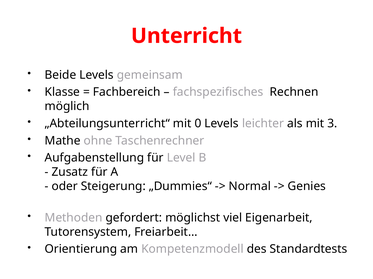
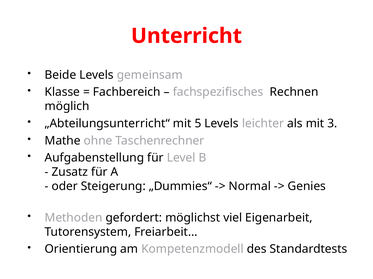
0: 0 -> 5 (198, 124)
